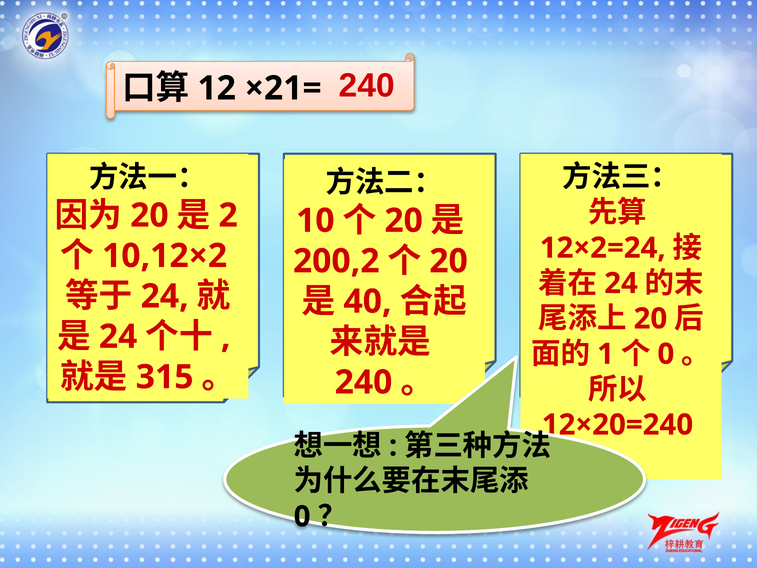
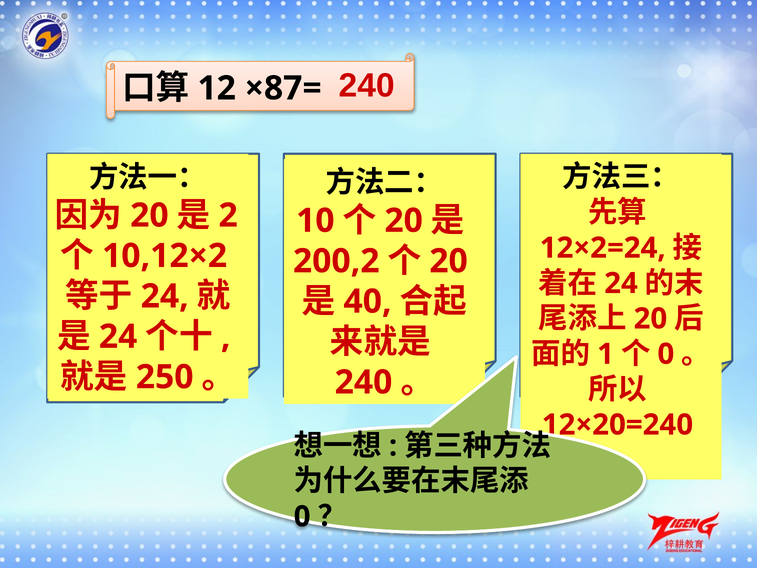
×21=: ×21= -> ×87= (283, 88)
315: 315 -> 250 (165, 377)
